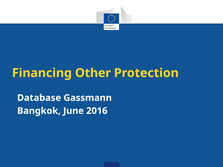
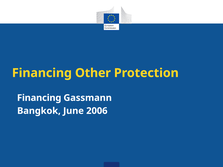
Database: Database -> Financing (39, 98)
2016: 2016 -> 2006 (97, 111)
